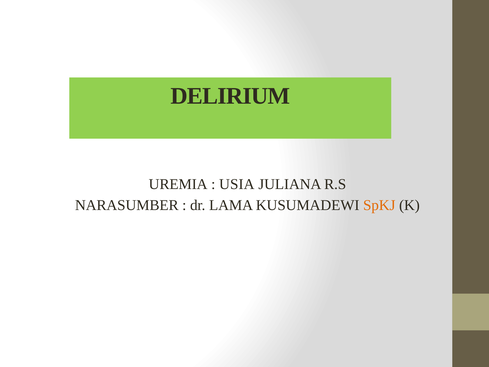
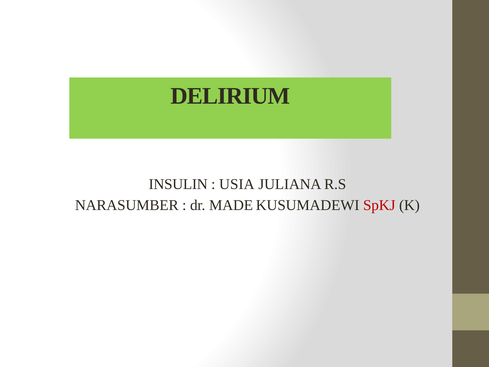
UREMIA: UREMIA -> INSULIN (178, 184)
LAMA: LAMA -> MADE (231, 205)
SpKJ colour: orange -> red (379, 205)
